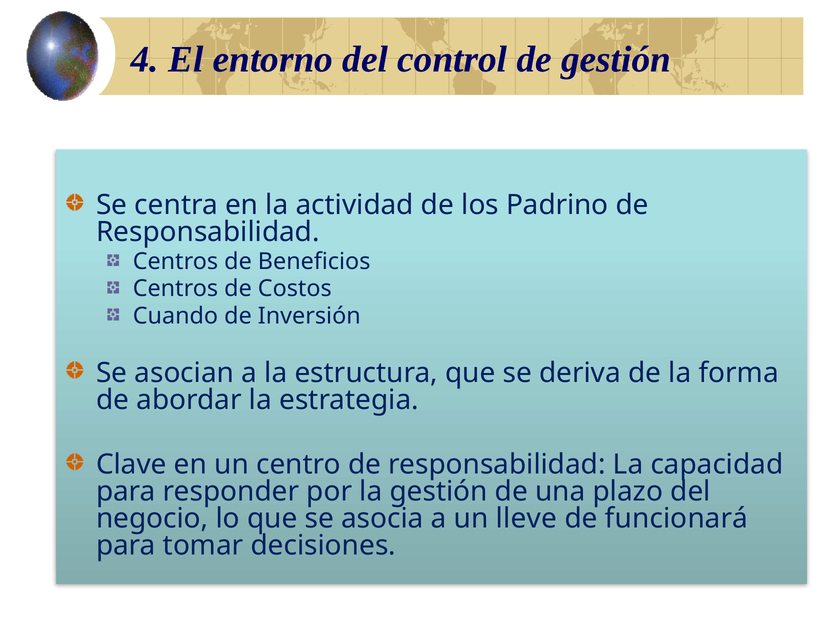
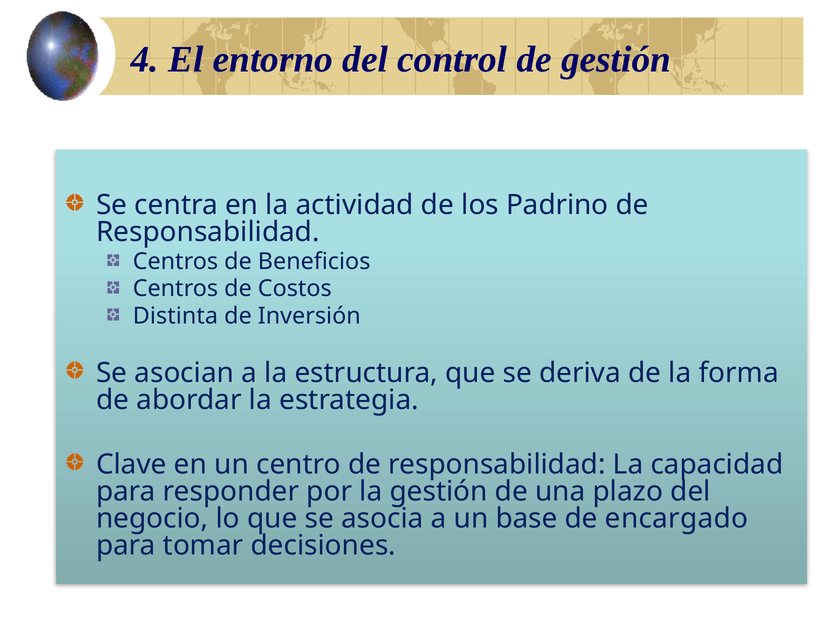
Cuando: Cuando -> Distinta (175, 316)
lleve: lleve -> base (527, 519)
funcionará: funcionará -> encargado (677, 519)
